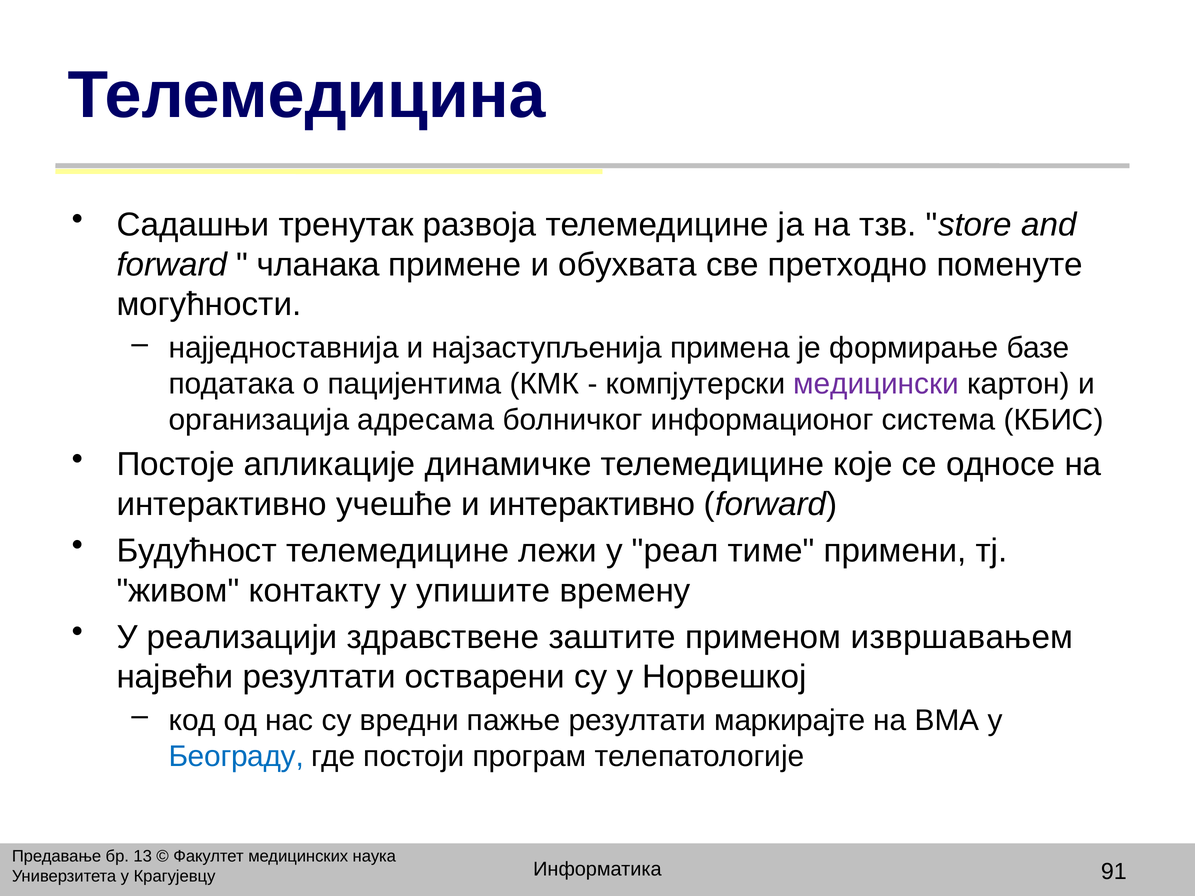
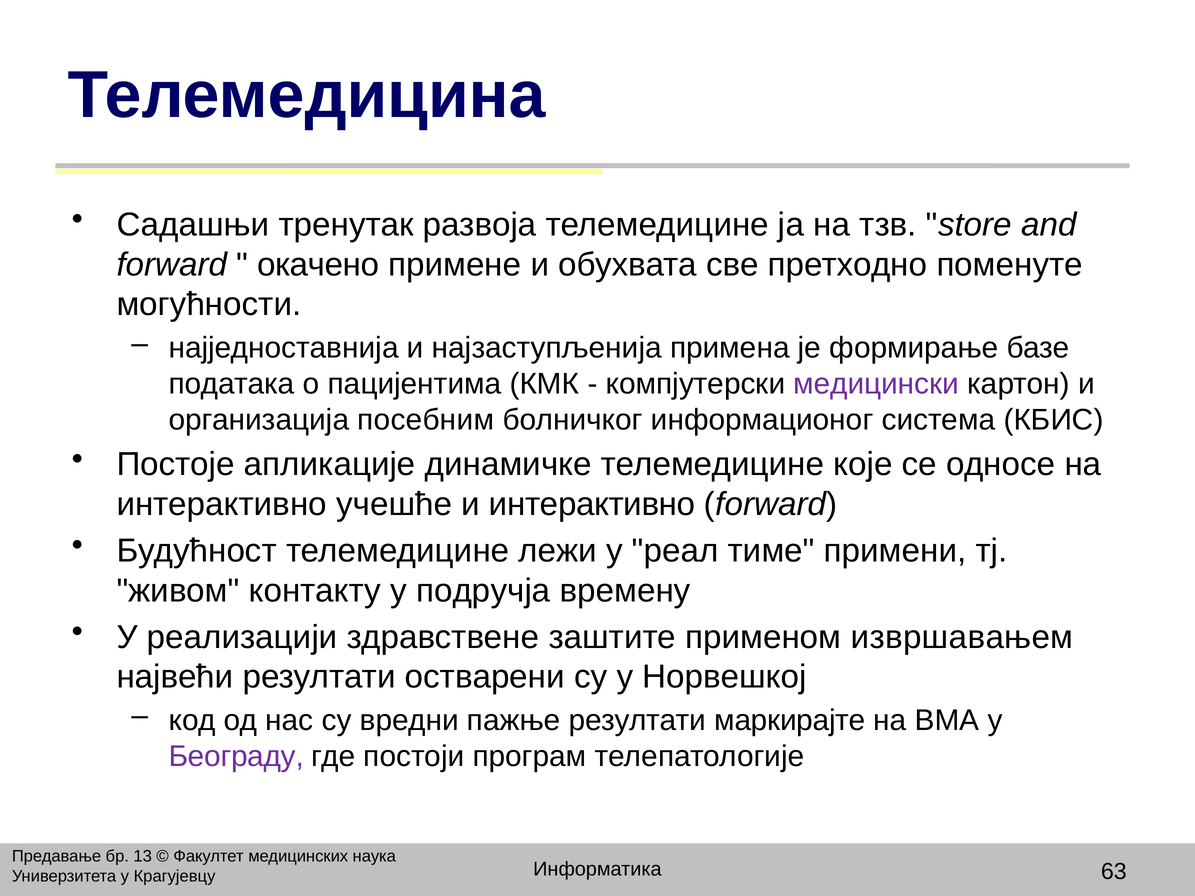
чланака: чланака -> окачено (318, 265)
адресама: адресама -> посебним (426, 420)
упишите: упишите -> подручја (483, 591)
Београду colour: blue -> purple (236, 757)
91: 91 -> 63 (1114, 872)
